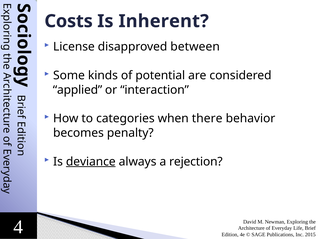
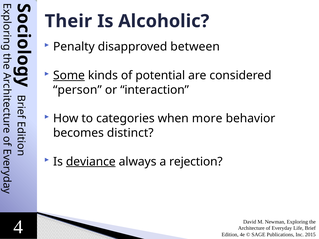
Costs: Costs -> Their (68, 21)
Inherent: Inherent -> Alcoholic (164, 21)
License: License -> Penalty (74, 47)
Some underline: none -> present (69, 76)
applied: applied -> person (77, 90)
there: there -> more (207, 119)
penalty: penalty -> distinct (130, 133)
